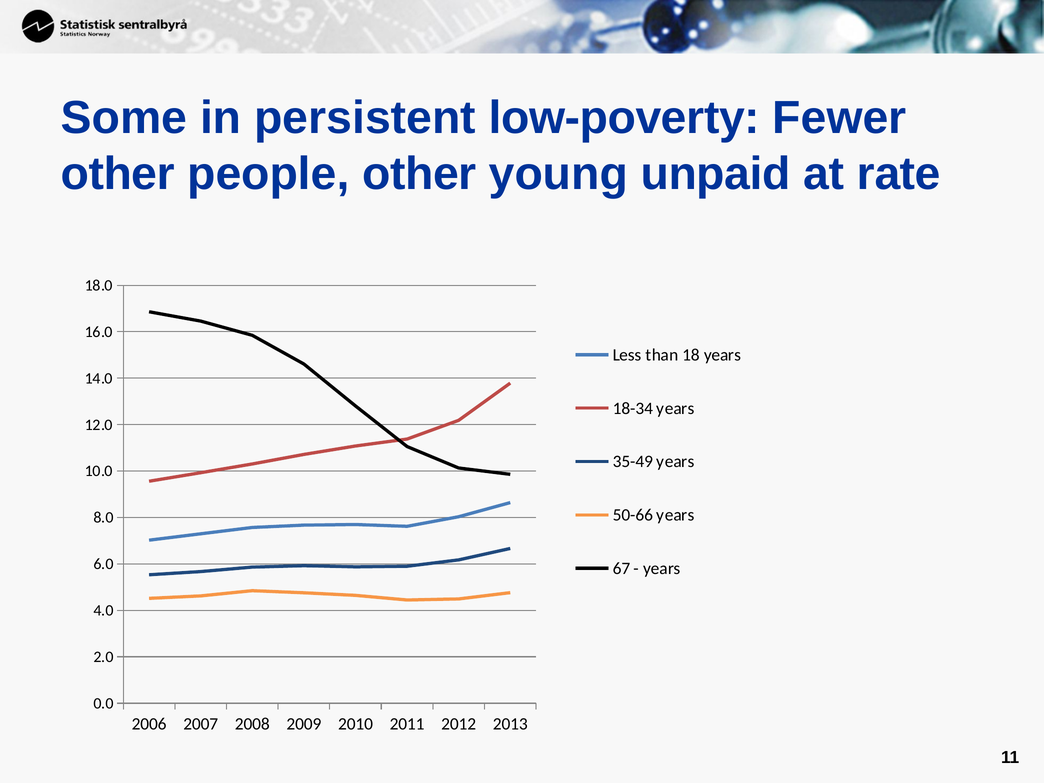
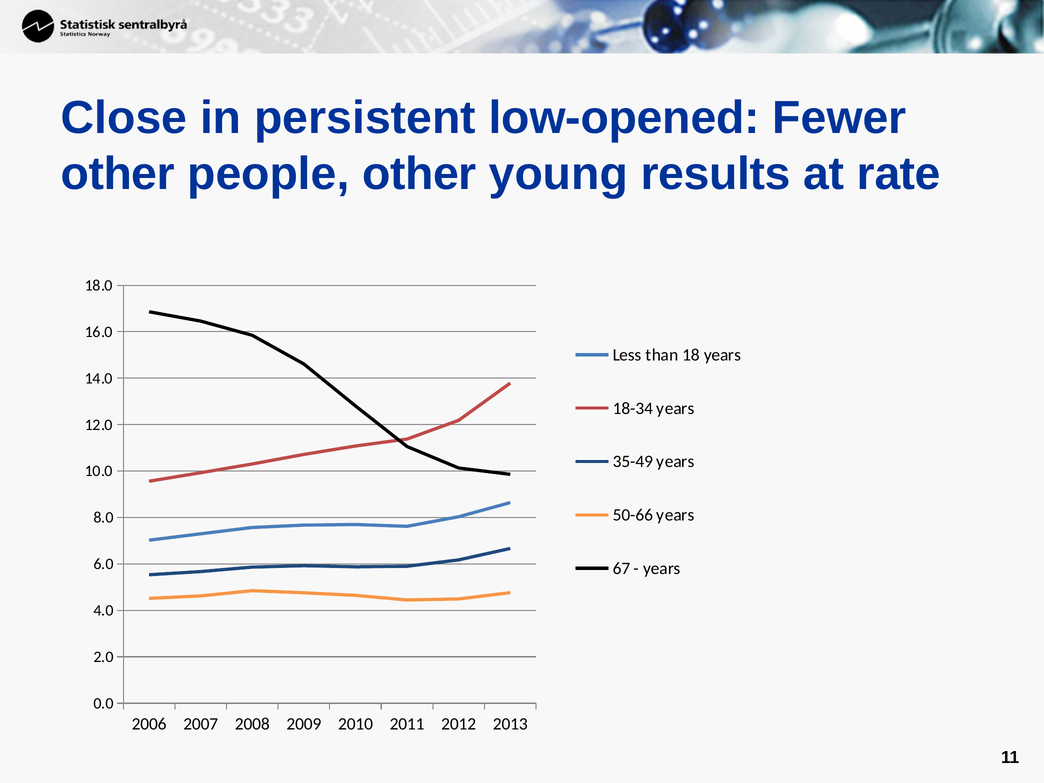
Some: Some -> Close (124, 118)
low-poverty: low-poverty -> low-opened (624, 118)
unpaid: unpaid -> results (716, 174)
